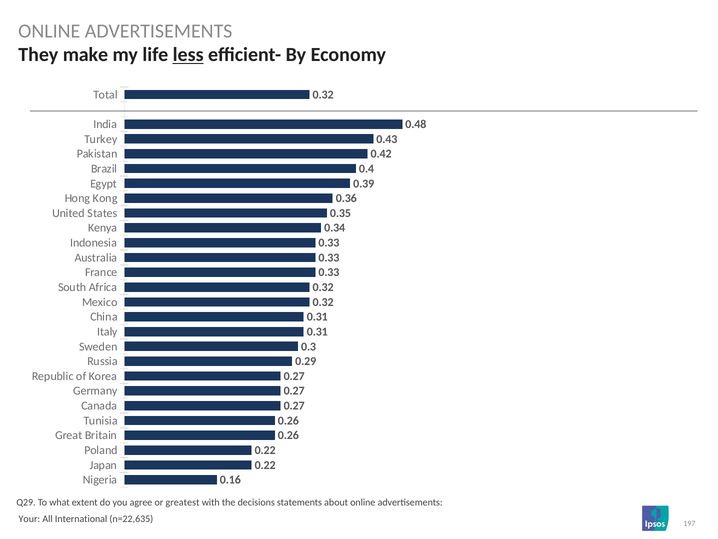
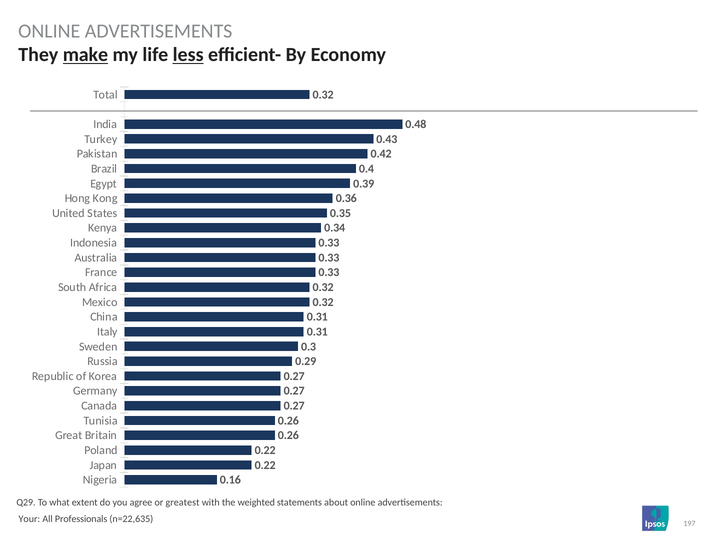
make underline: none -> present (85, 55)
decisions: decisions -> weighted (256, 502)
International: International -> Professionals (81, 518)
